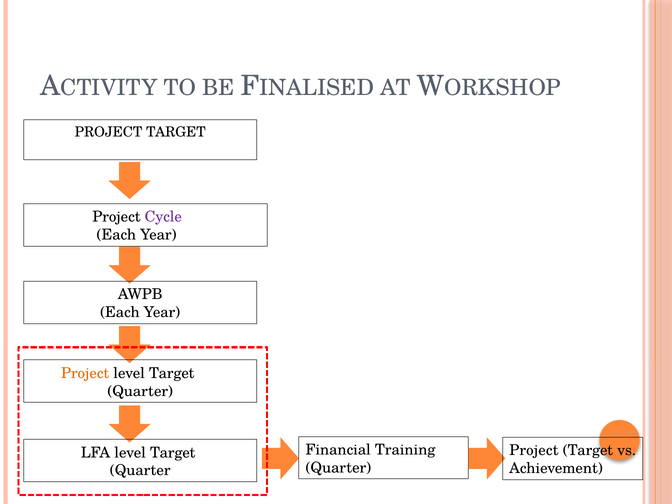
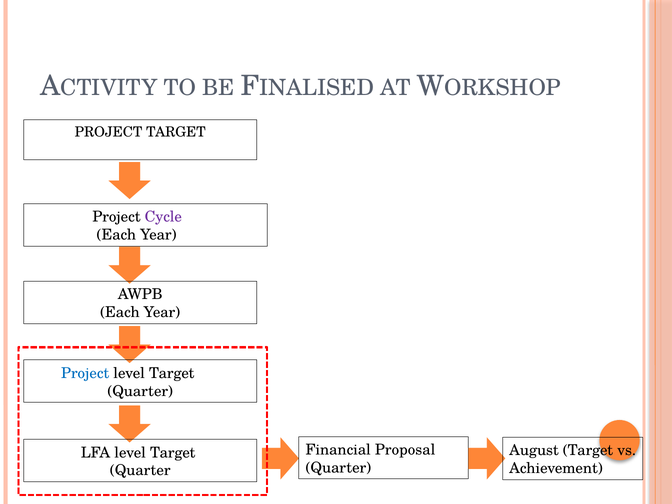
Project colour: orange -> blue (85, 373)
Training: Training -> Proposal (405, 450)
Project: Project -> August (534, 451)
